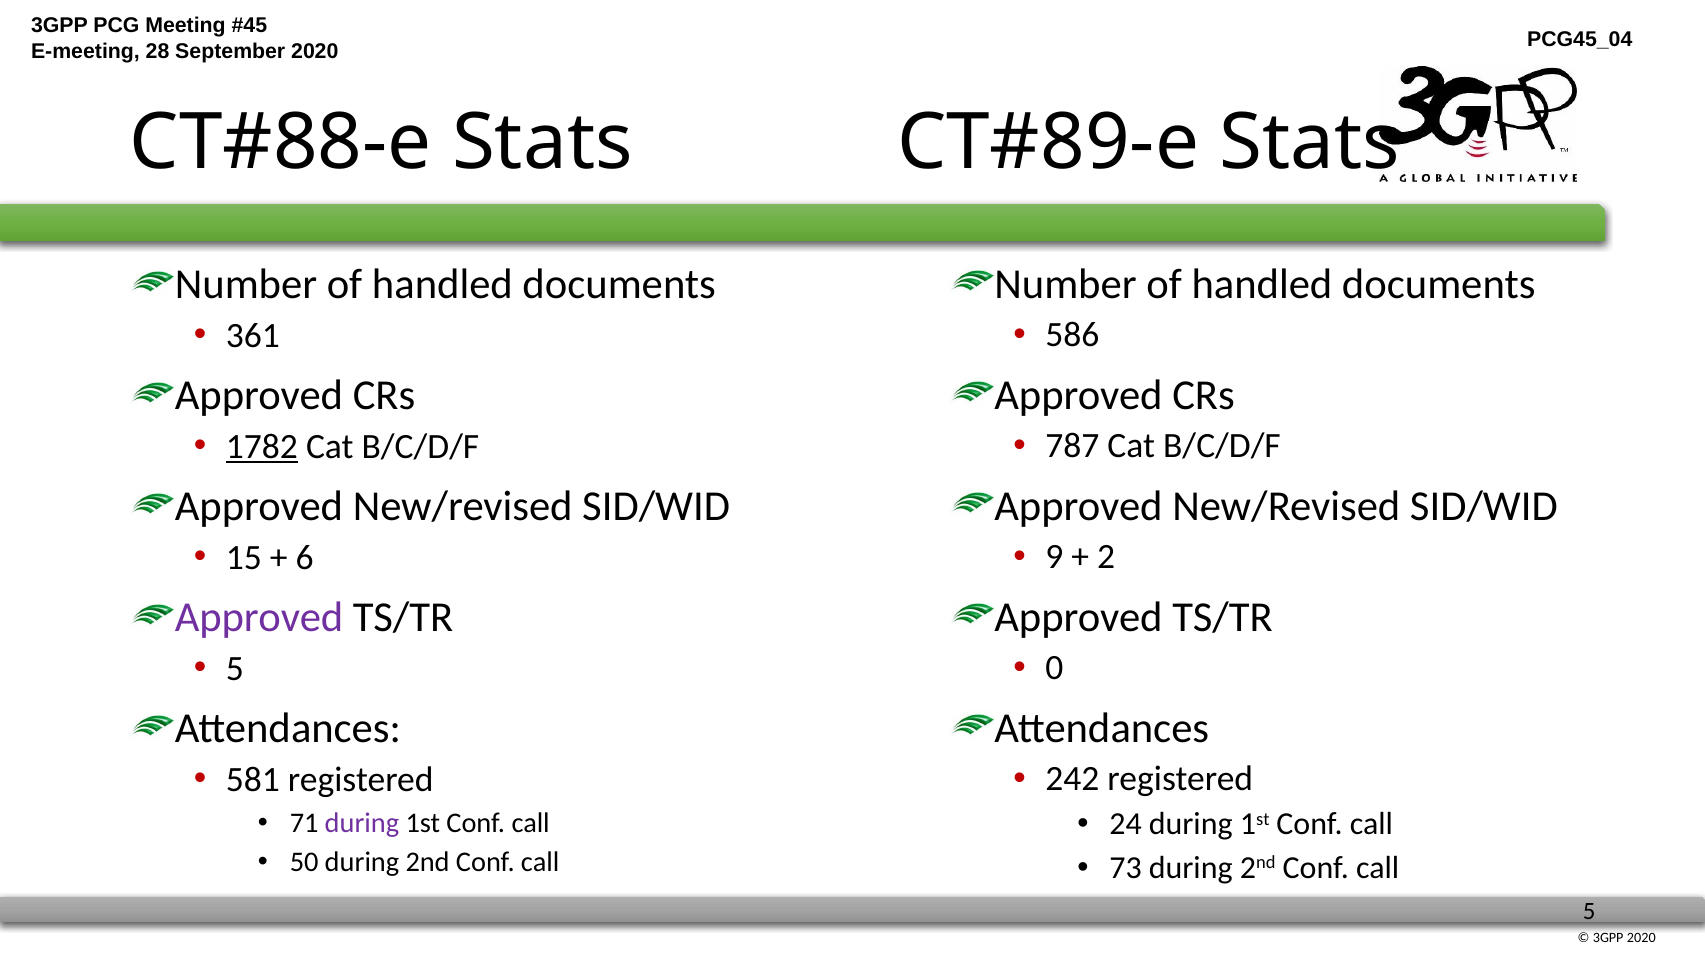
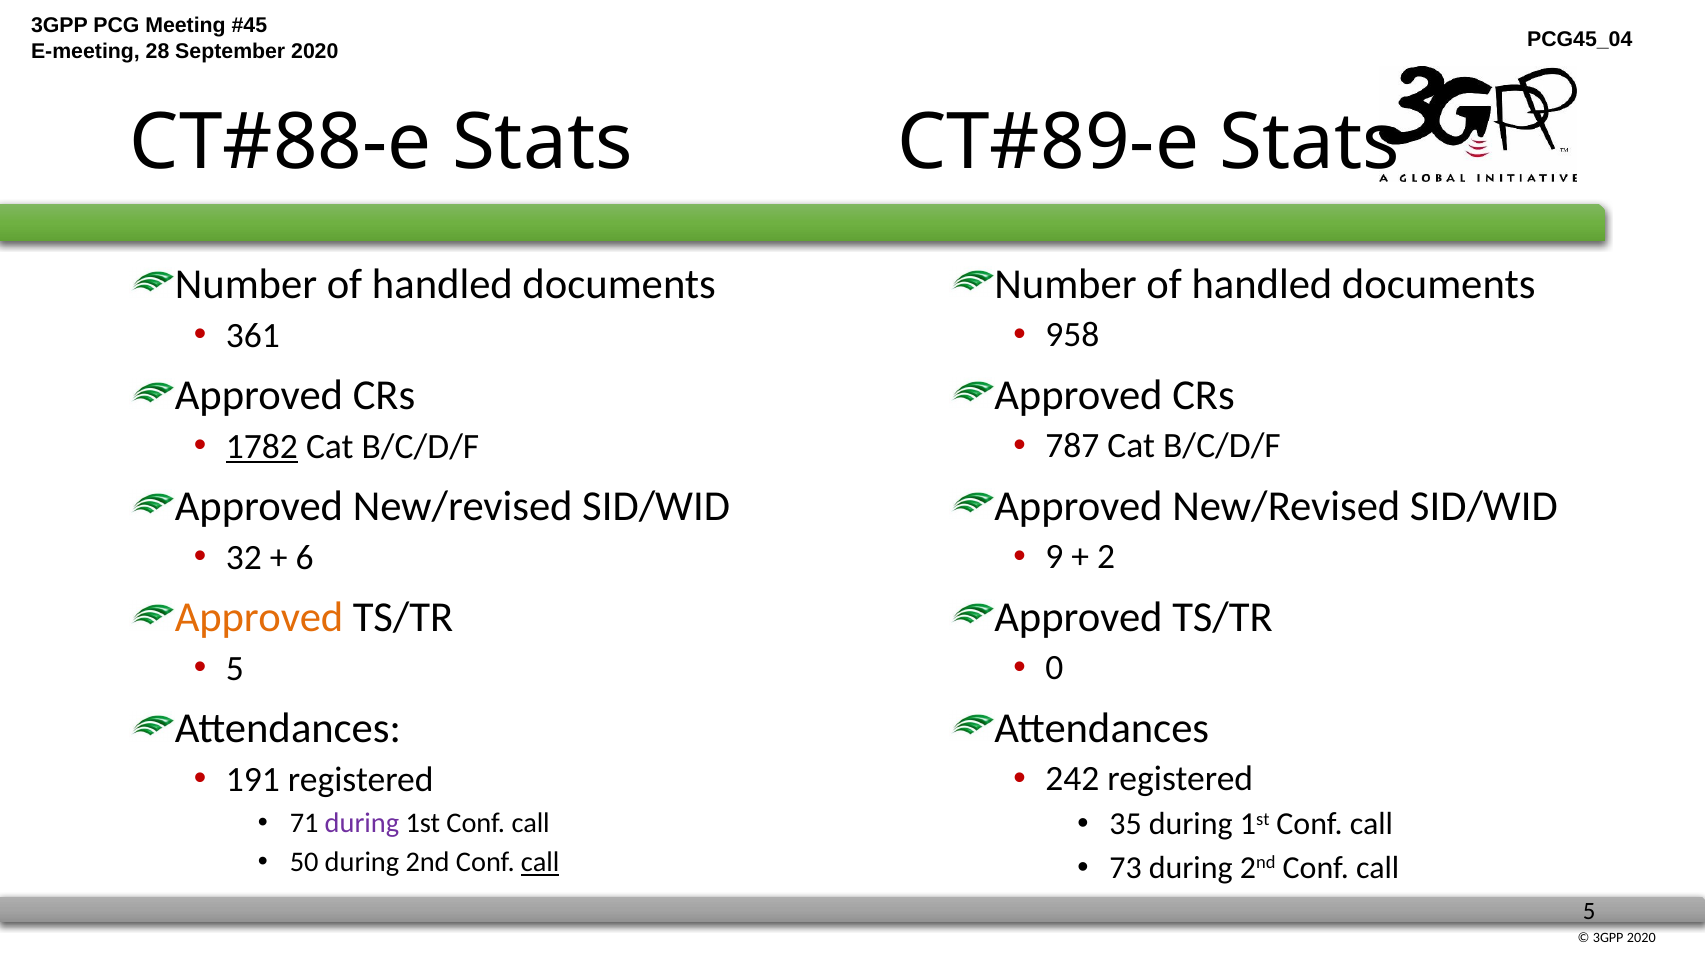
586: 586 -> 958 (1072, 335)
15: 15 -> 32 (244, 558)
Approved colour: purple -> orange (259, 617)
581: 581 -> 191 (253, 780)
24: 24 -> 35 (1126, 824)
call underline: none -> present (540, 862)
